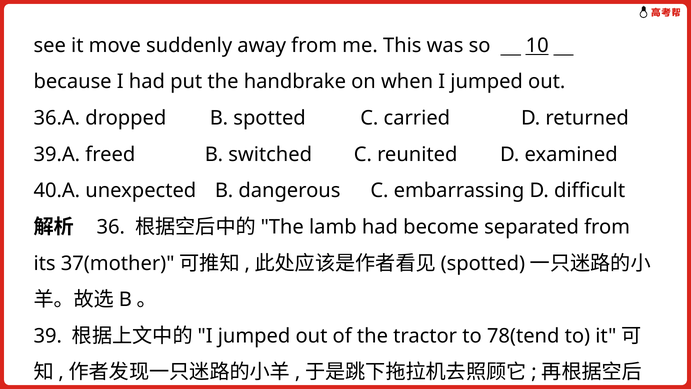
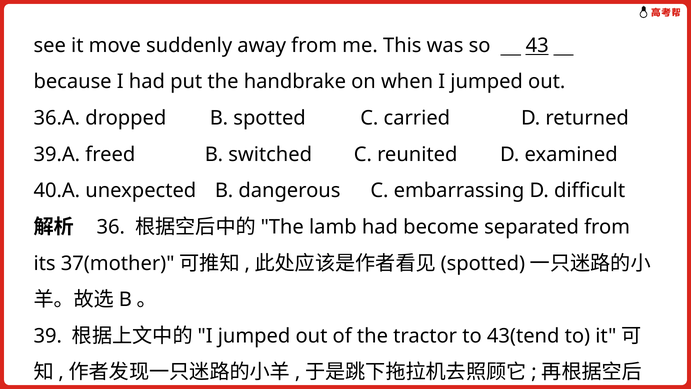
10: 10 -> 43 (537, 45)
78(tend: 78(tend -> 43(tend (523, 336)
